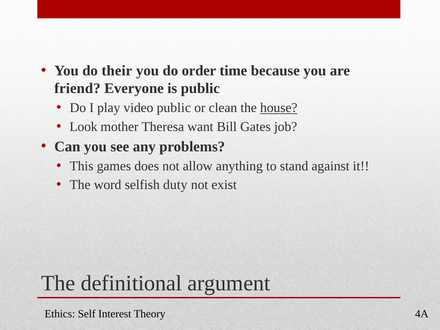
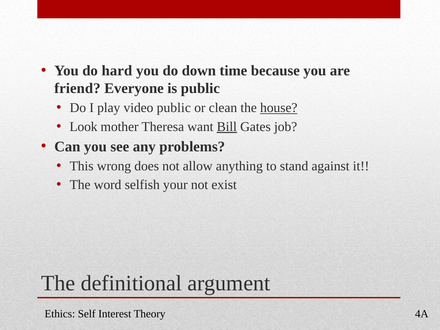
their: their -> hard (117, 71)
order: order -> down (199, 71)
Bill underline: none -> present (227, 127)
games: games -> wrong (114, 166)
duty: duty -> your (175, 185)
